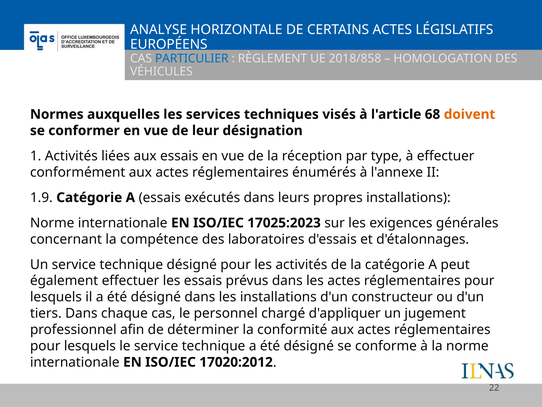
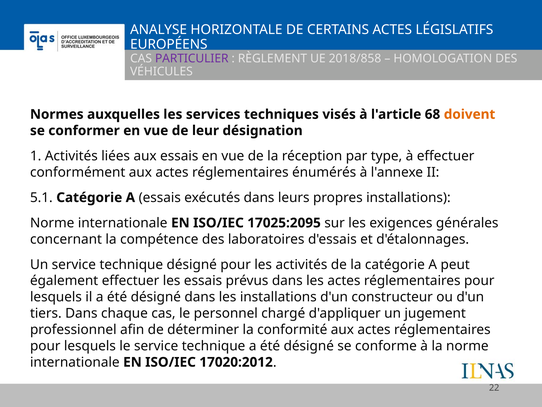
PARTICULIER colour: blue -> purple (192, 58)
1.9: 1.9 -> 5.1 (41, 197)
17025:2023: 17025:2023 -> 17025:2095 (284, 223)
